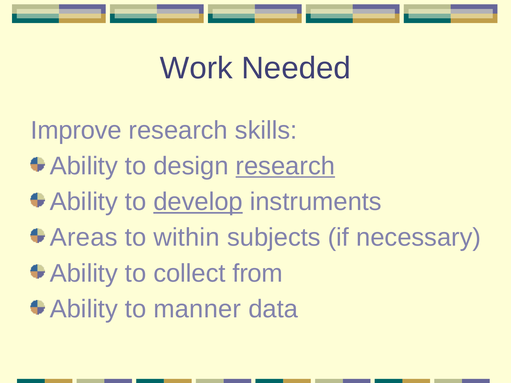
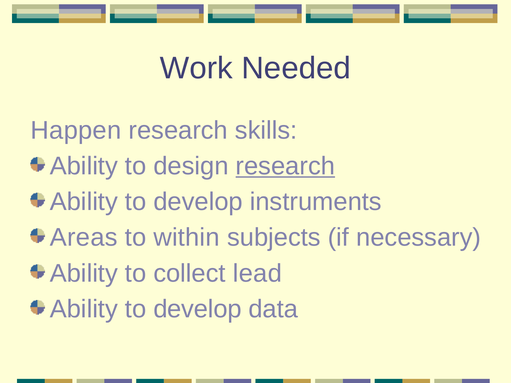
Improve: Improve -> Happen (76, 130)
develop underline: present -> none (198, 202)
from: from -> lead (257, 273)
manner: manner -> develop (197, 309)
